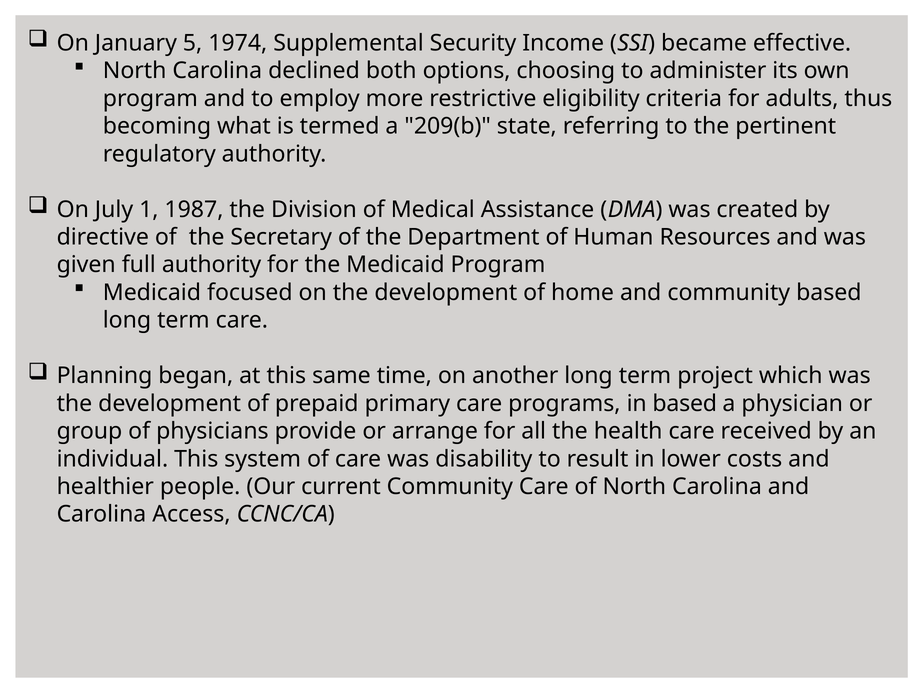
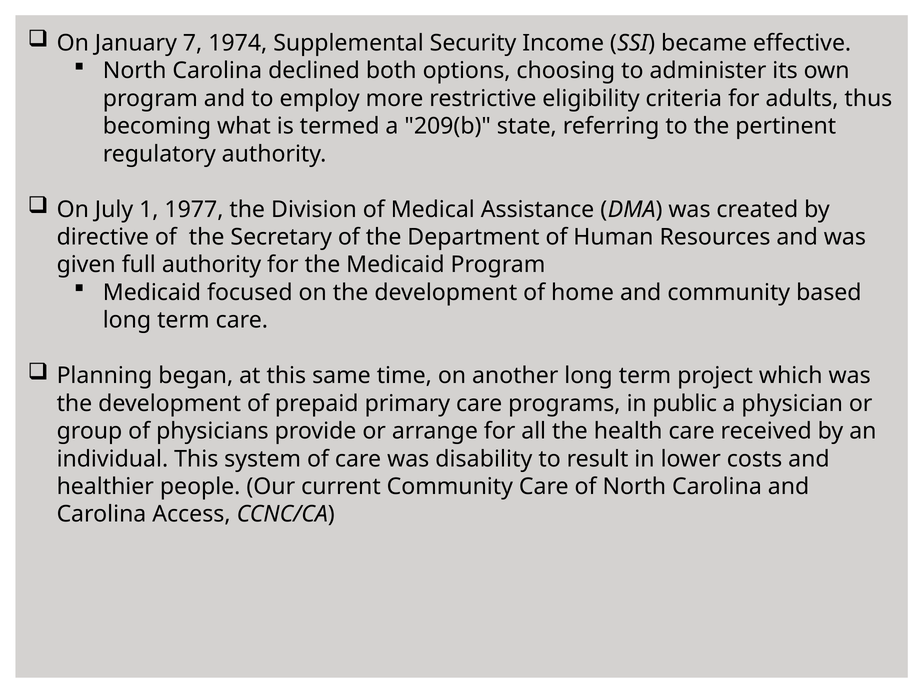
5: 5 -> 7 (193, 43)
1987: 1987 -> 1977 (194, 209)
in based: based -> public (685, 403)
